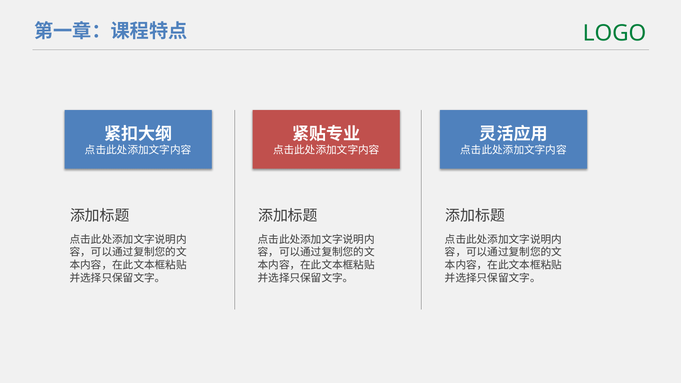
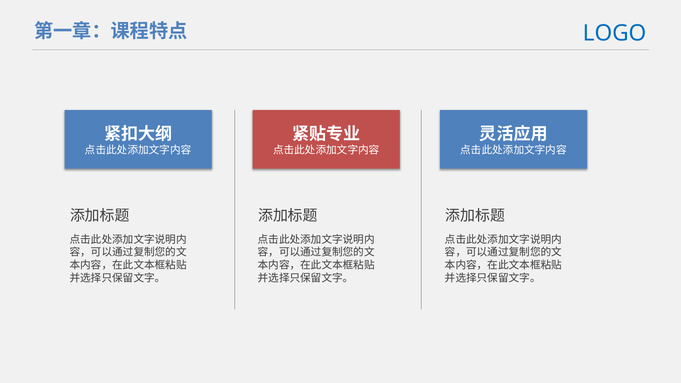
LOGO colour: green -> blue (615, 33)
